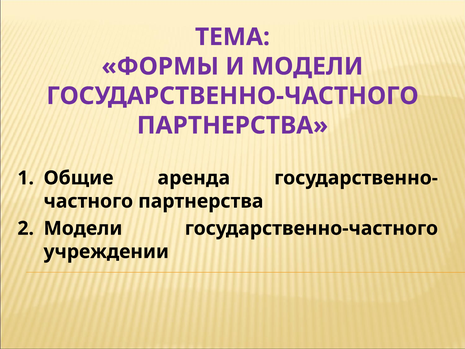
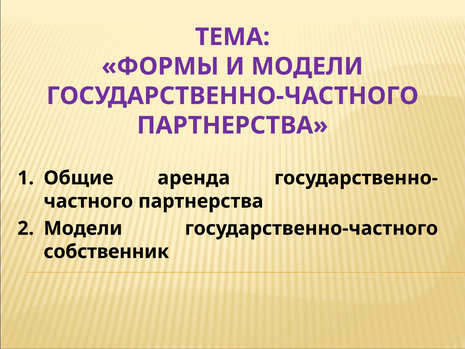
учреждении: учреждении -> собственник (106, 251)
